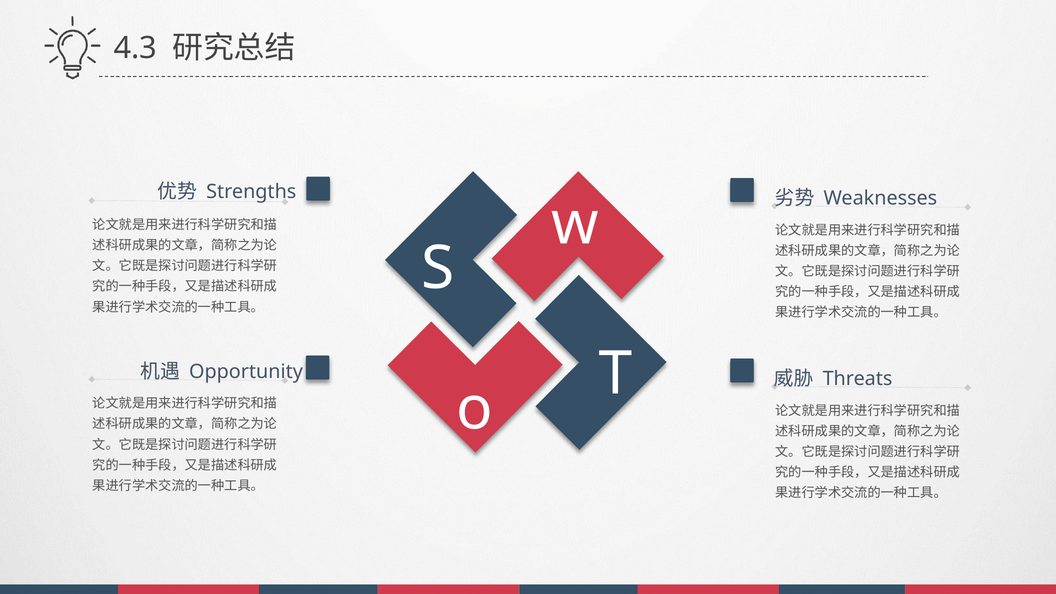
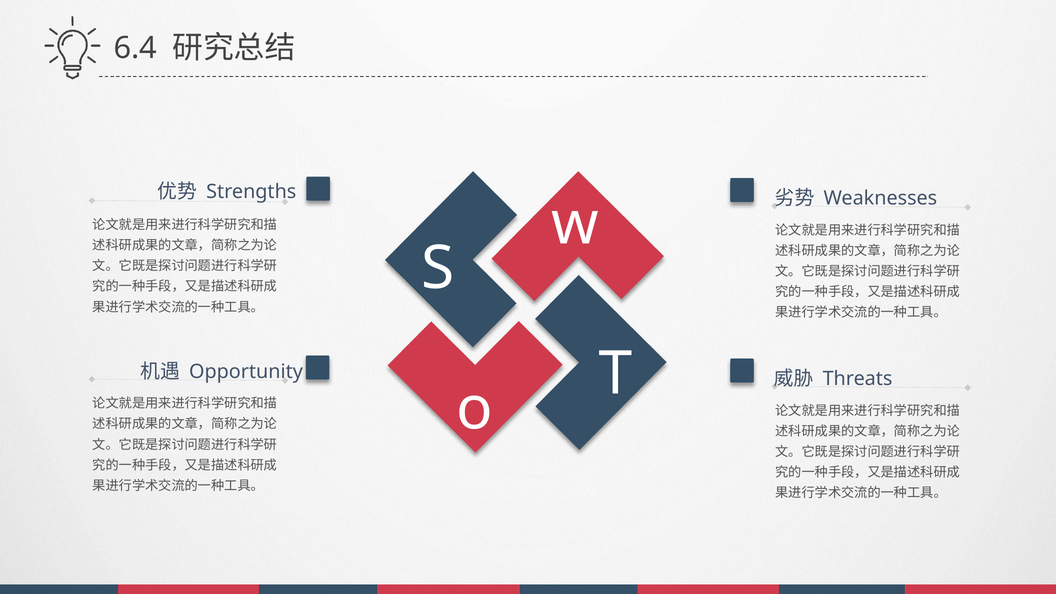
4.3: 4.3 -> 6.4 (135, 48)
